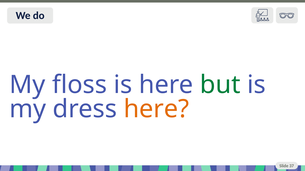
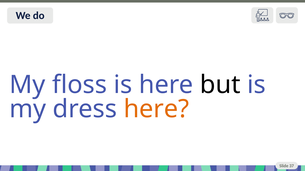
but colour: green -> black (220, 85)
